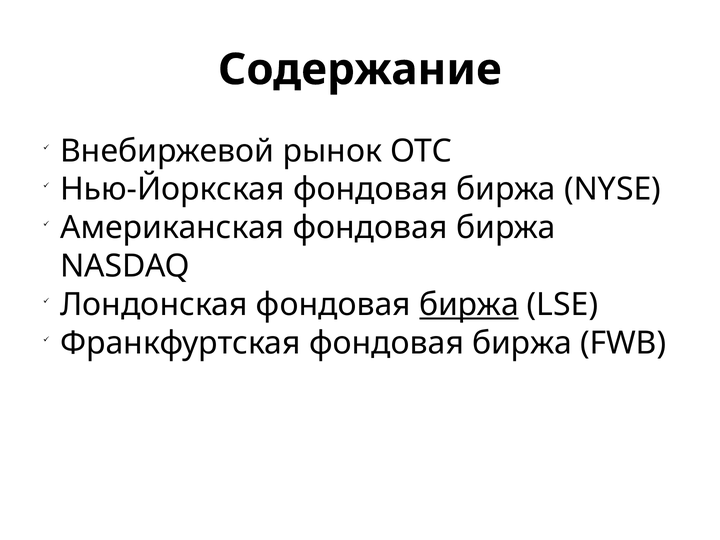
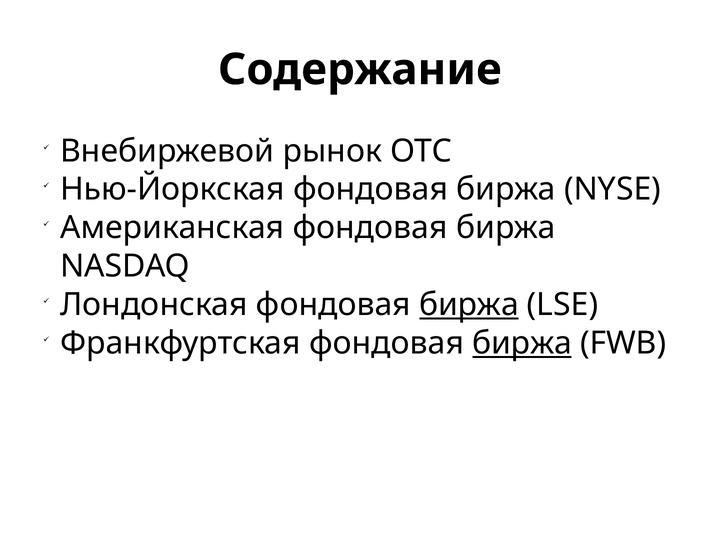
биржа underline: none -> present (522, 343)
